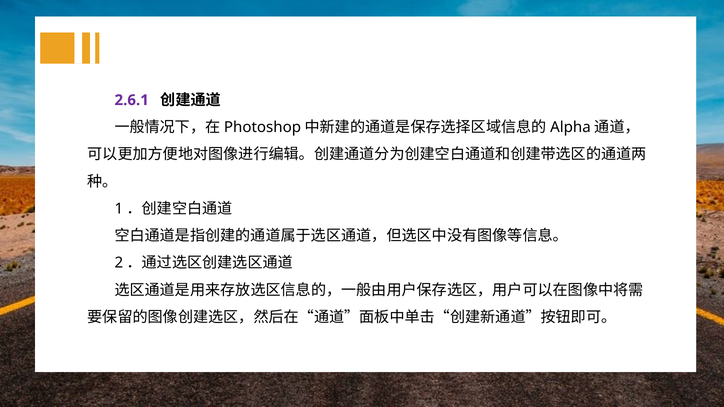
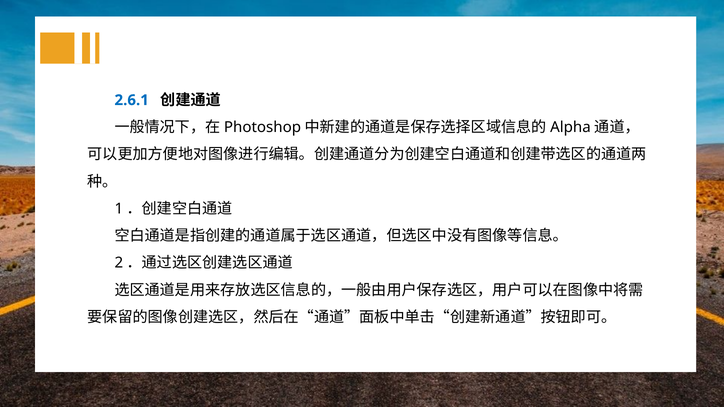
2.6.1 colour: purple -> blue (132, 100)
